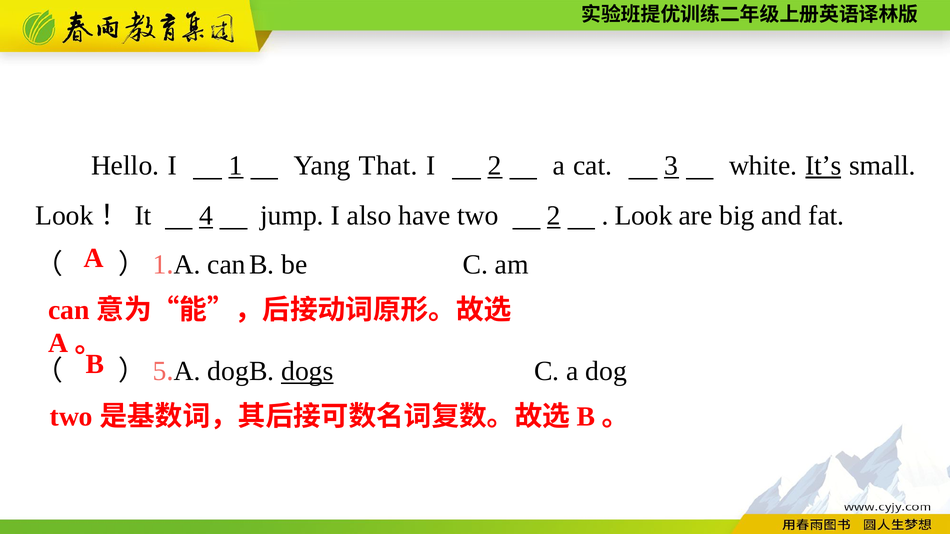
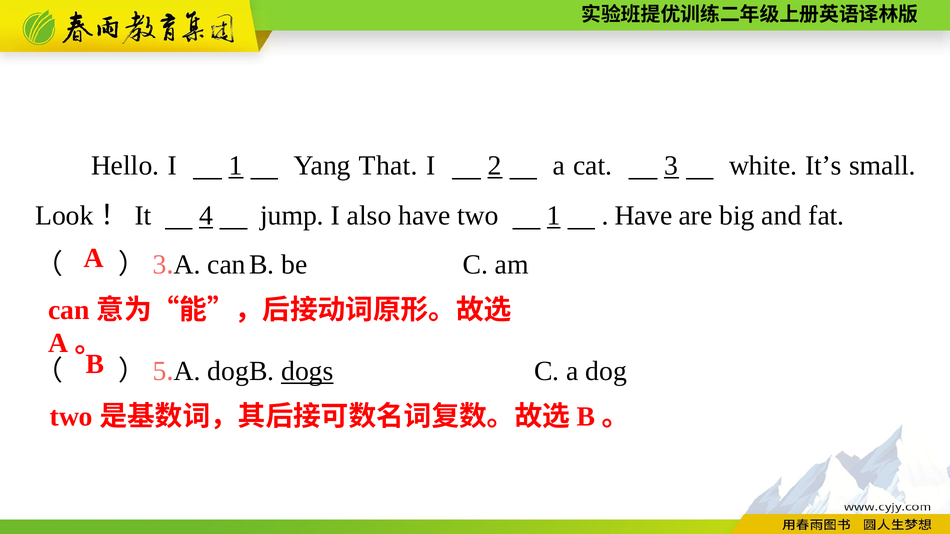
It’s underline: present -> none (823, 166)
two 2: 2 -> 1 (554, 216)
Look: Look -> Have (644, 216)
1: 1 -> 3 (159, 265)
